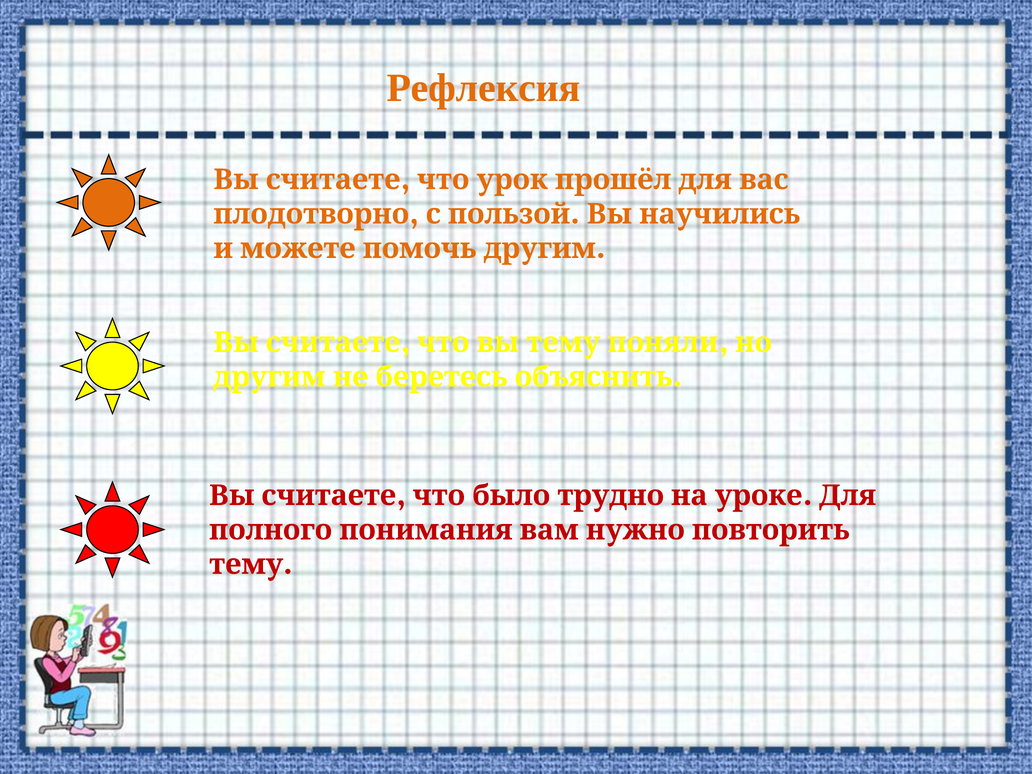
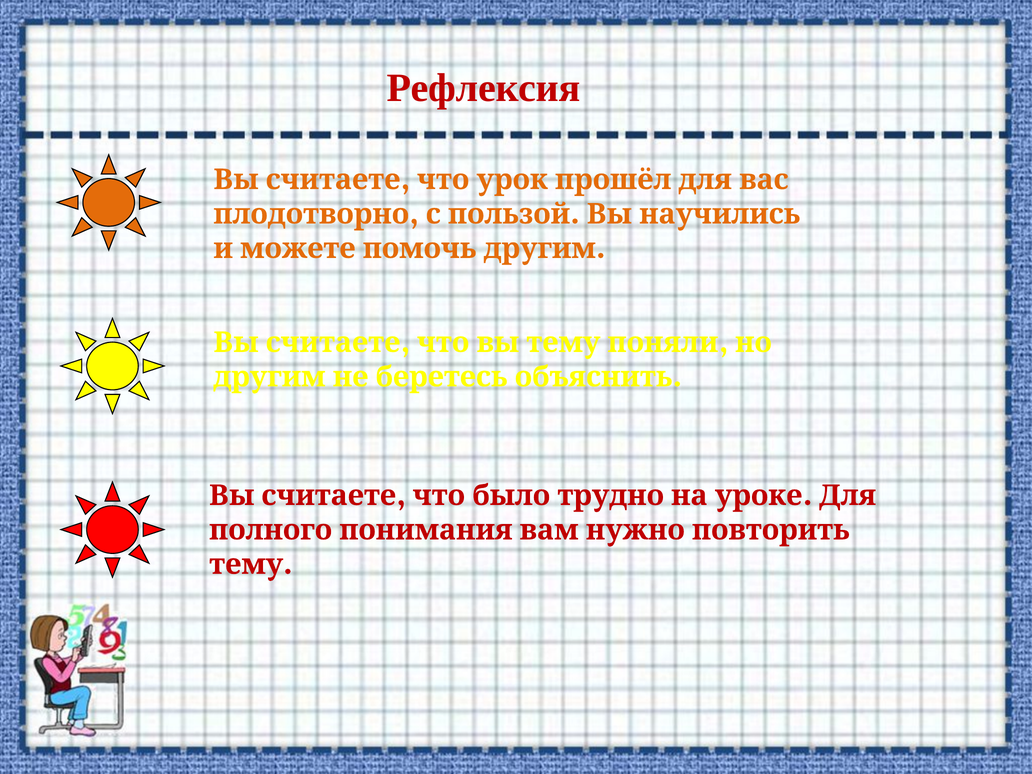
Рефлексия colour: orange -> red (484, 88)
